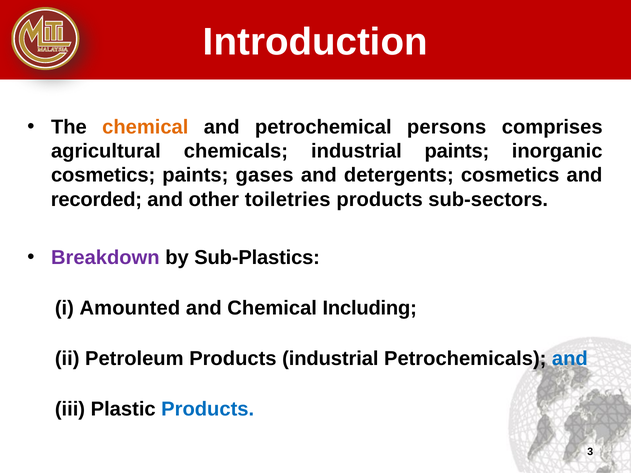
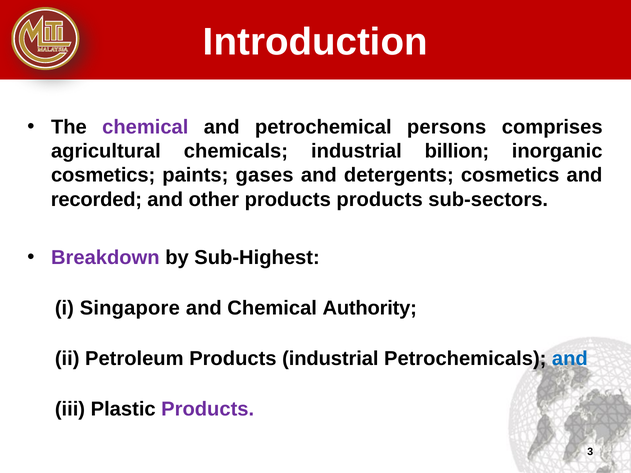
chemical colour: orange -> purple (145, 127)
industrial paints: paints -> billion (457, 151)
other toiletries: toiletries -> products (288, 200)
Sub-Plastics: Sub-Plastics -> Sub-Highest (257, 258)
Amounted: Amounted -> Singapore (130, 308)
Including: Including -> Authority (370, 308)
Products colour: blue -> purple (208, 409)
